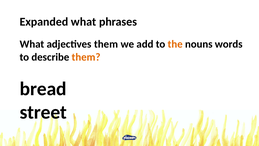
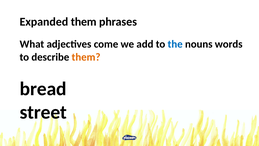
Expanded what: what -> them (84, 22)
adjectives them: them -> come (106, 44)
the colour: orange -> blue (175, 44)
